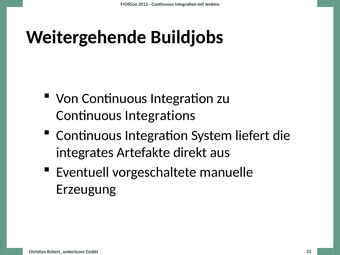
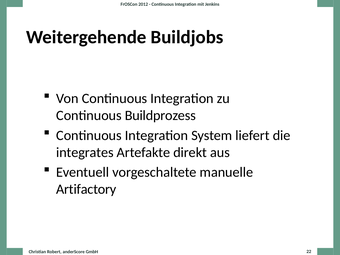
Integrations: Integrations -> Buildprozess (160, 116)
Erzeugung: Erzeugung -> Artifactory (86, 189)
